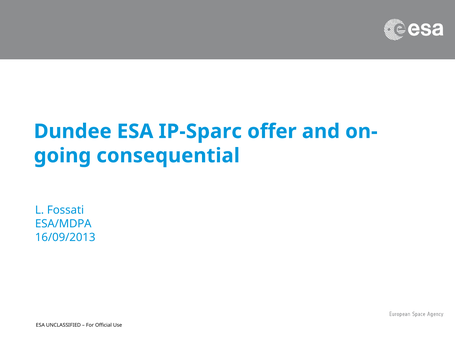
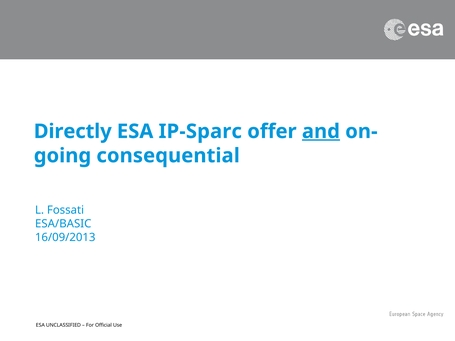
Dundee: Dundee -> Directly (73, 131)
and underline: none -> present (321, 131)
ESA/MDPA: ESA/MDPA -> ESA/BASIC (63, 224)
